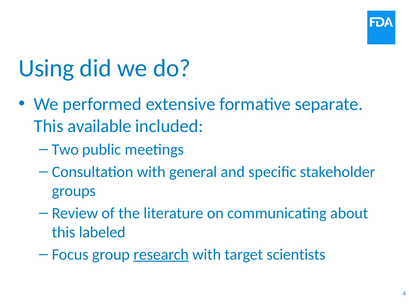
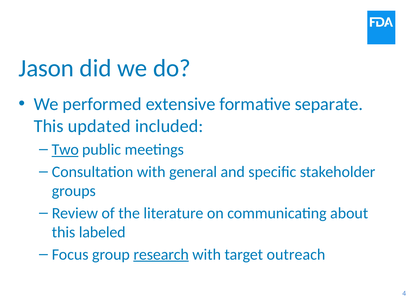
Using: Using -> Jason (46, 68)
available: available -> updated (99, 126)
Two underline: none -> present (65, 149)
scientists: scientists -> outreach (296, 254)
